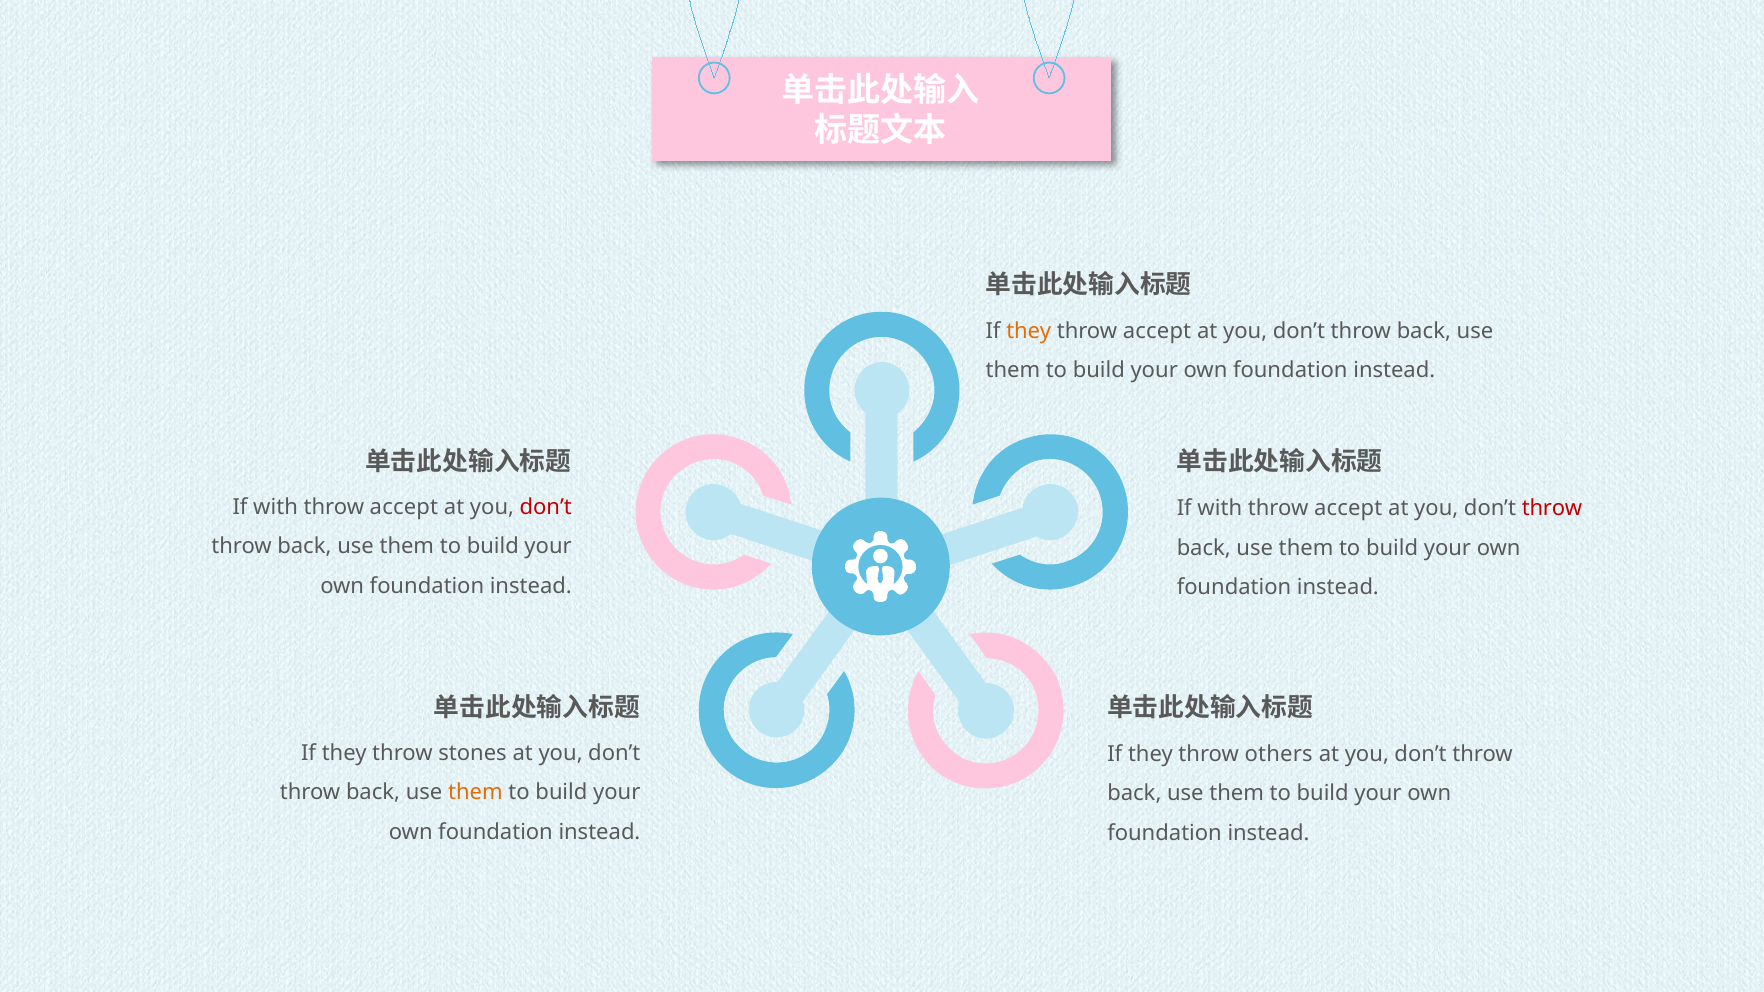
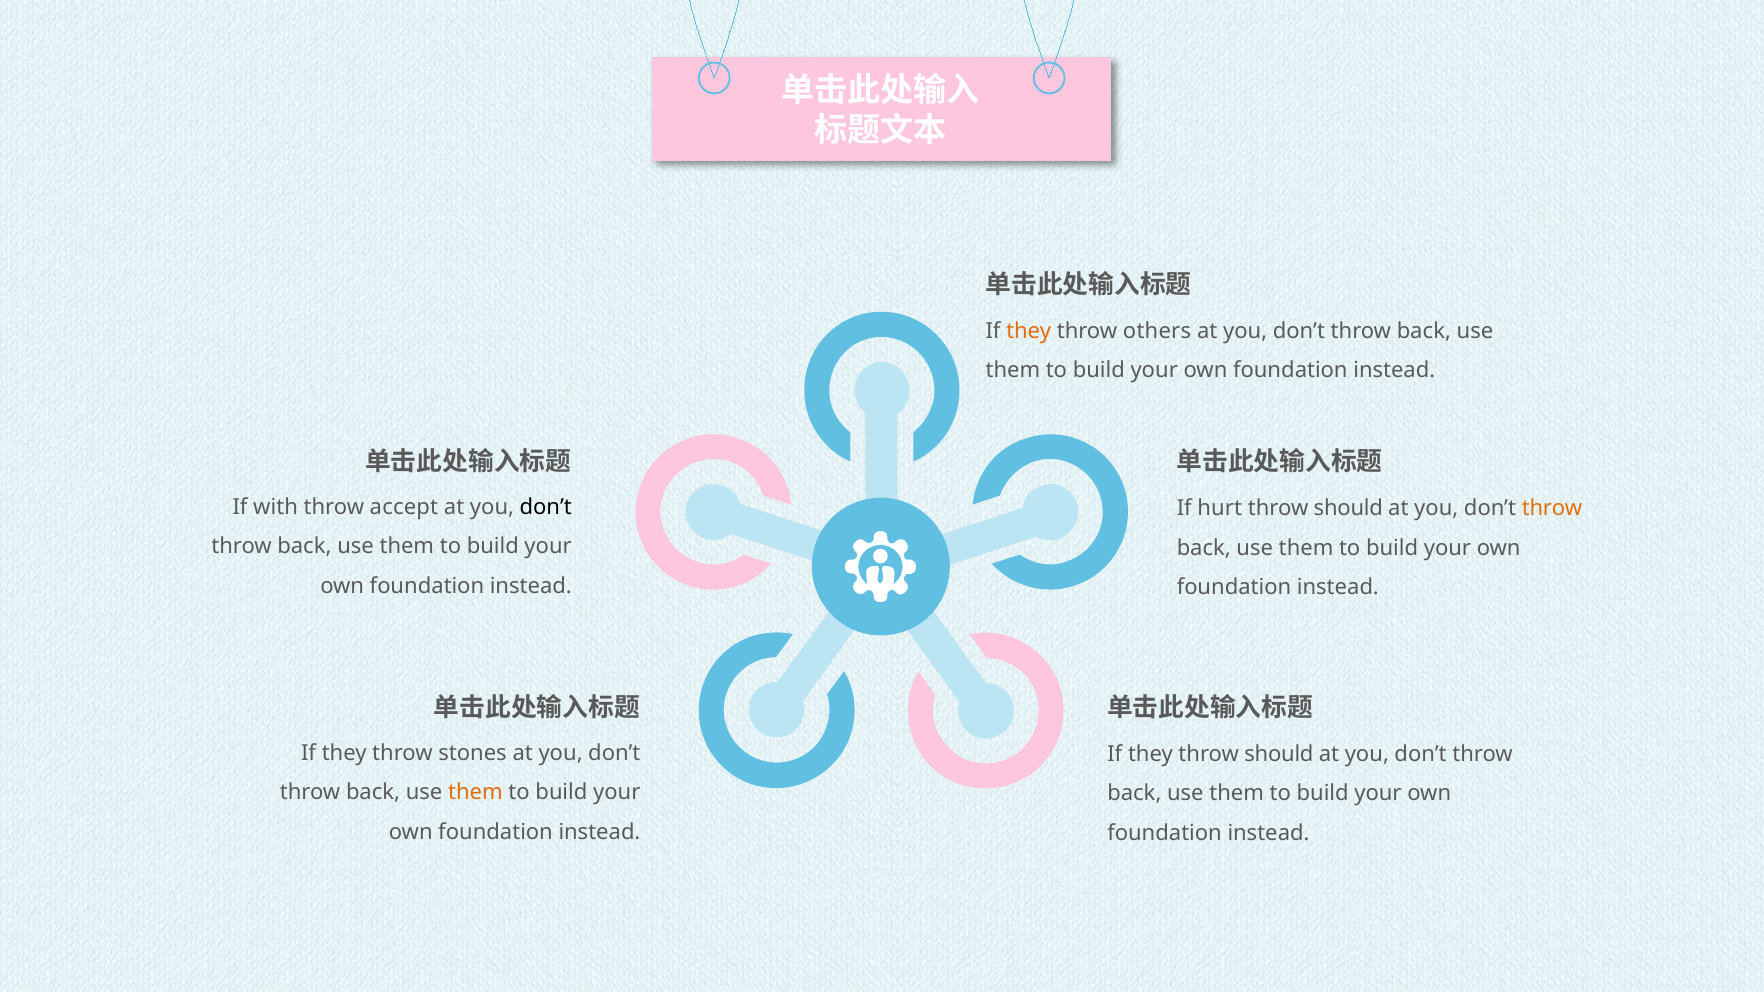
accept: accept -> others (1157, 331)
don’t colour: red -> black (546, 507)
with: with -> hurt (1220, 508)
accept: accept -> should (1348, 508)
throw colour: red -> orange (1552, 508)
they throw others: others -> should (1279, 754)
